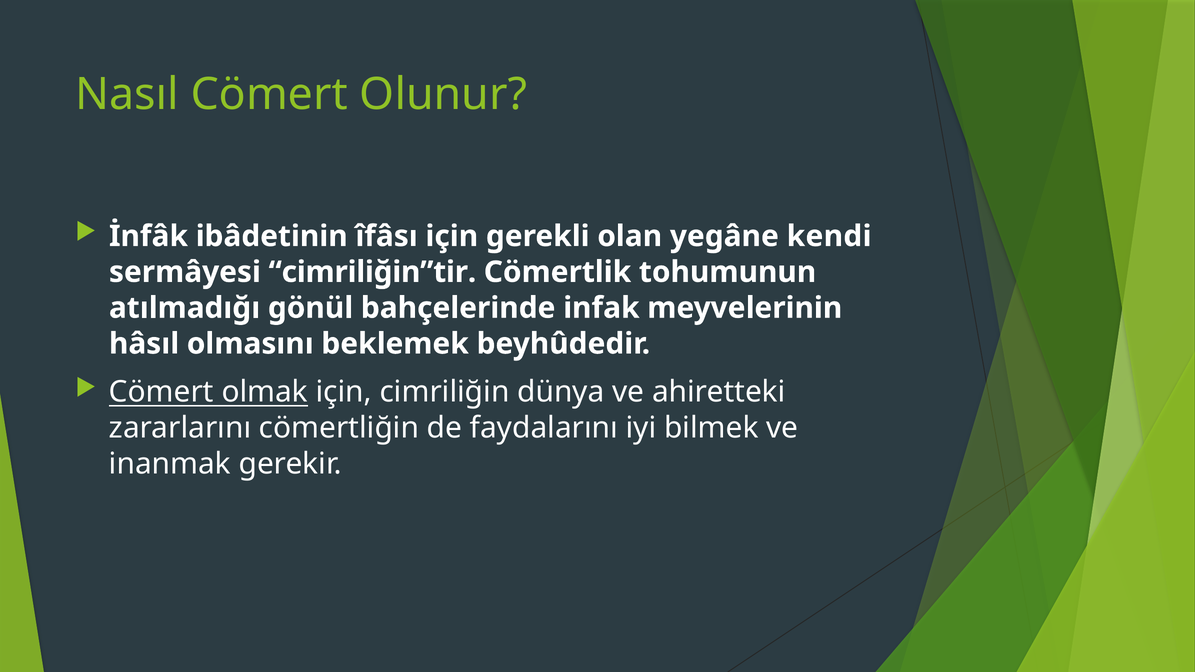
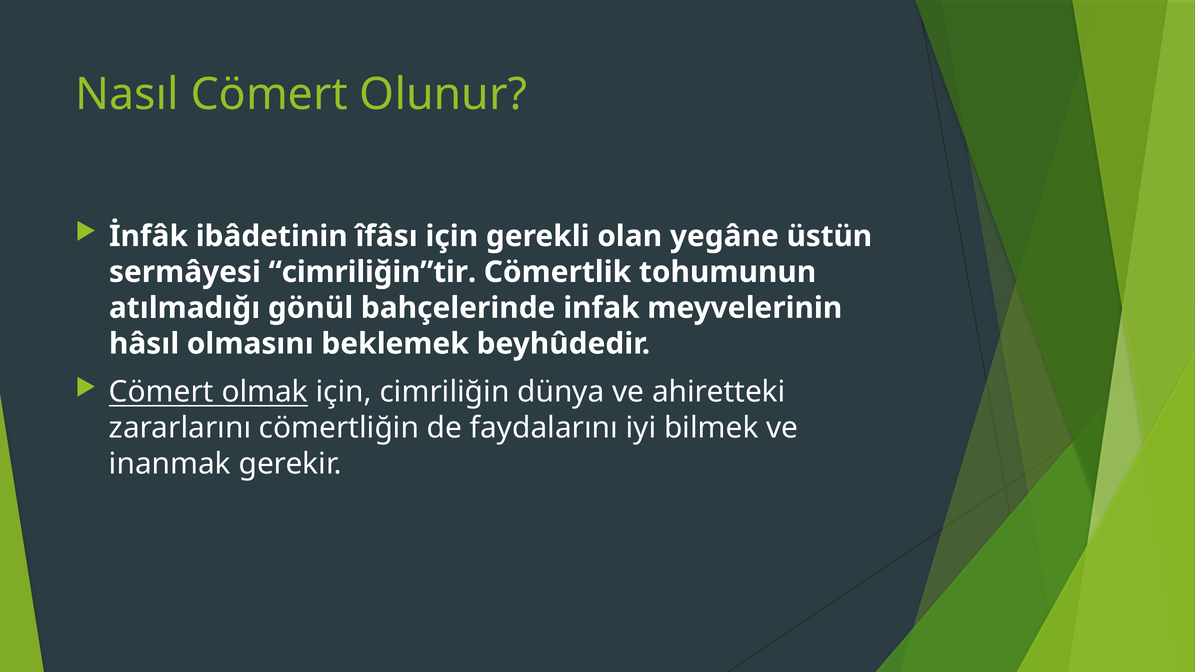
kendi: kendi -> üstün (829, 236)
